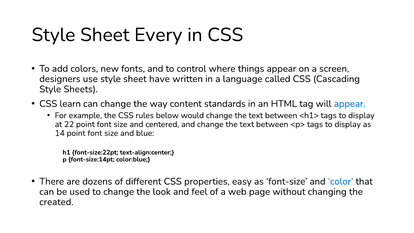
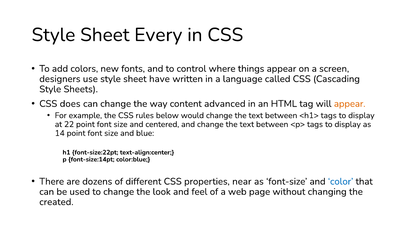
learn: learn -> does (70, 104)
standards: standards -> advanced (225, 104)
appear colour: blue -> orange (350, 104)
easy: easy -> near (242, 181)
